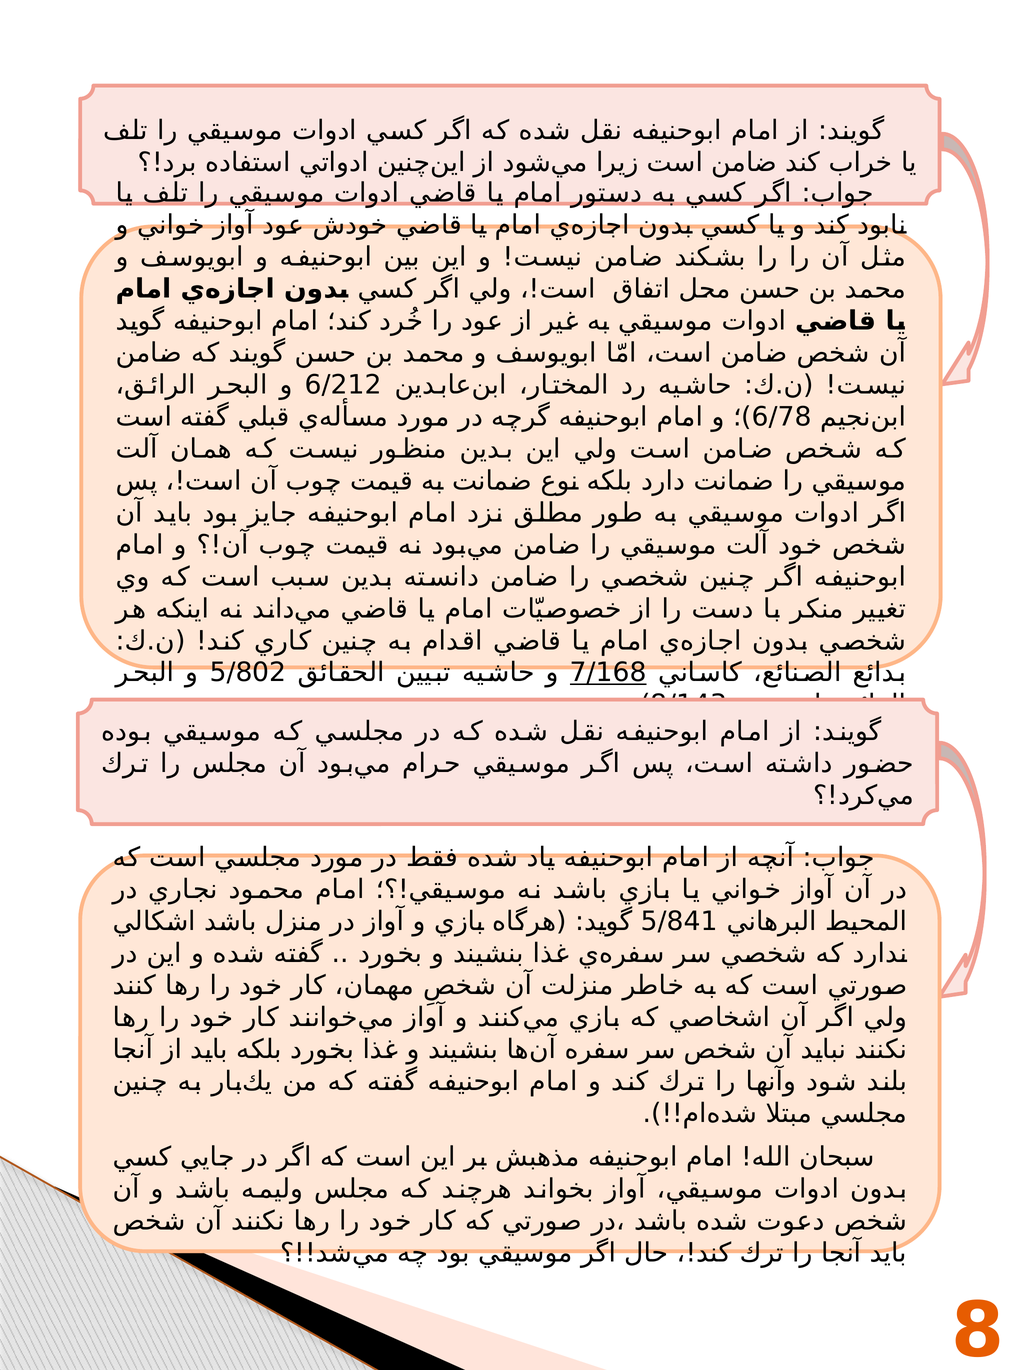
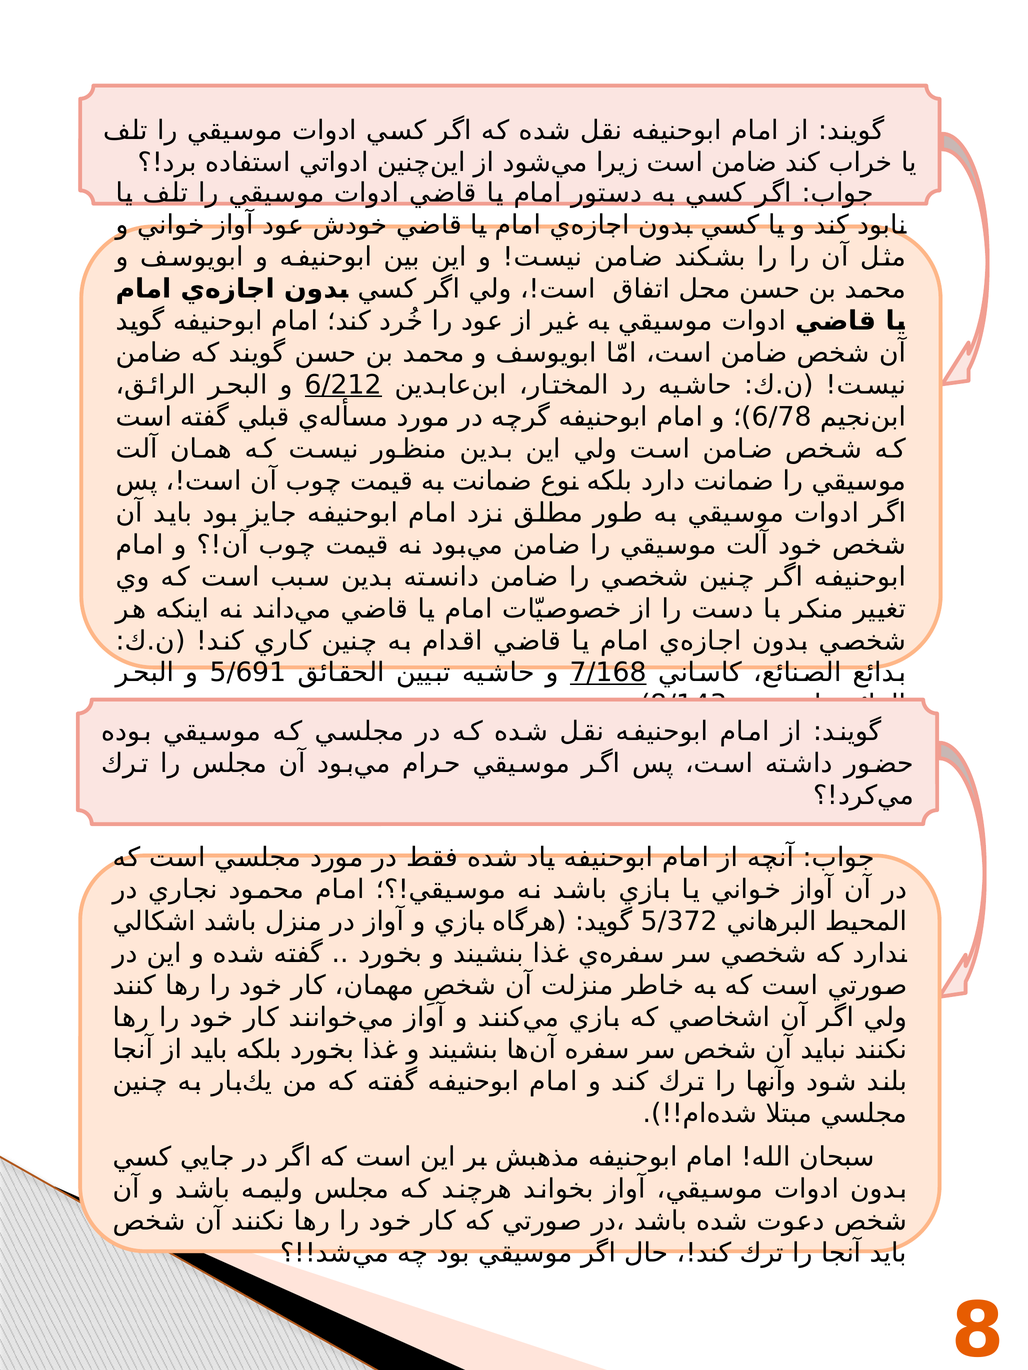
6/212 underline: none -> present (343, 385)
5/802: 5/802 -> 5/691 (248, 673)
5/841: 5/841 -> 5/372 (679, 922)
